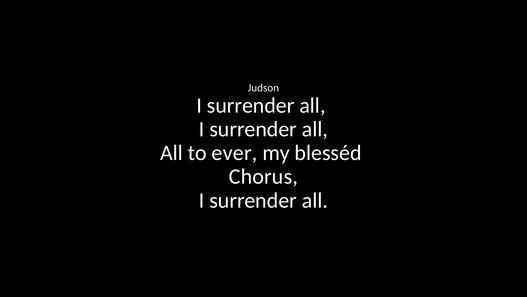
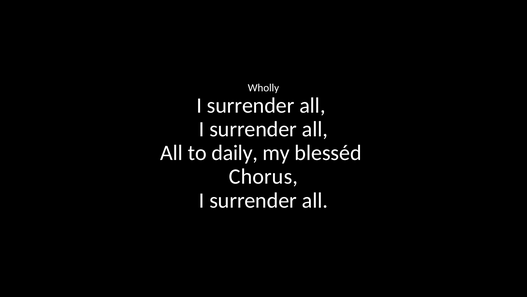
Judson: Judson -> Wholly (263, 88)
ever: ever -> daily (235, 153)
